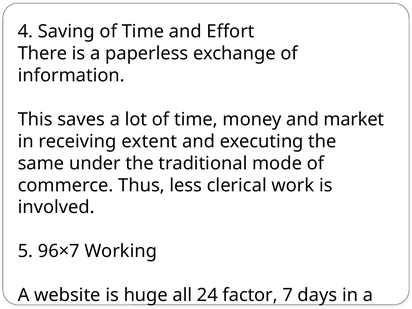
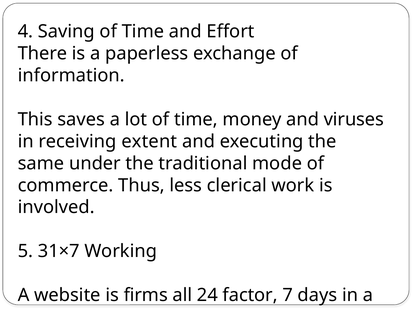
market: market -> viruses (354, 119)
96×7: 96×7 -> 31×7 (59, 251)
huge: huge -> firms (146, 295)
